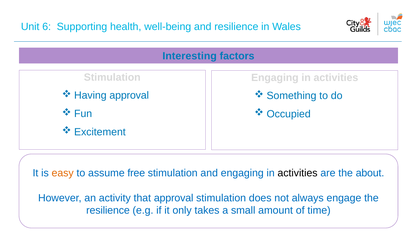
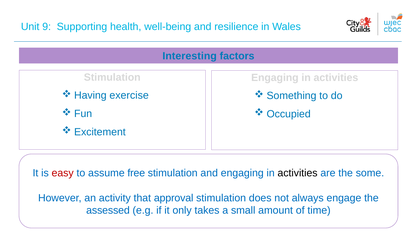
6: 6 -> 9 (47, 27)
Having approval: approval -> exercise (129, 95)
easy colour: orange -> red (63, 173)
about: about -> some (370, 173)
resilience: resilience -> assessed (108, 210)
